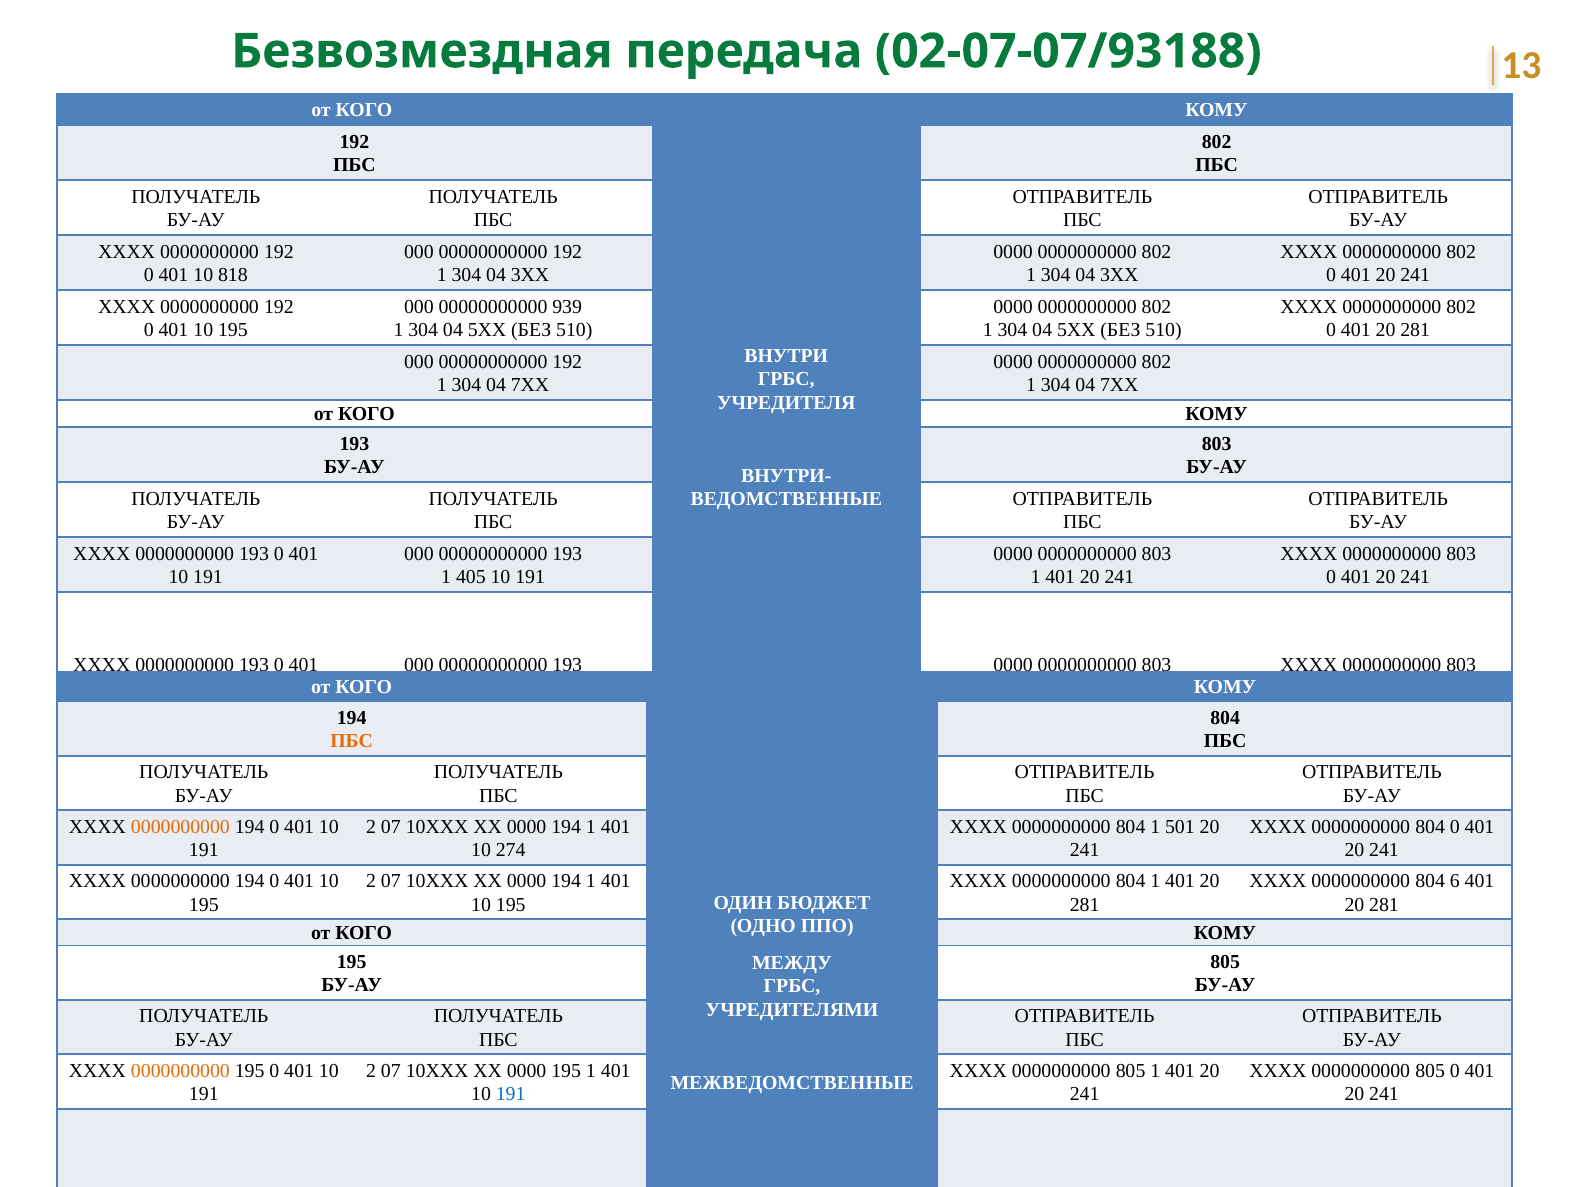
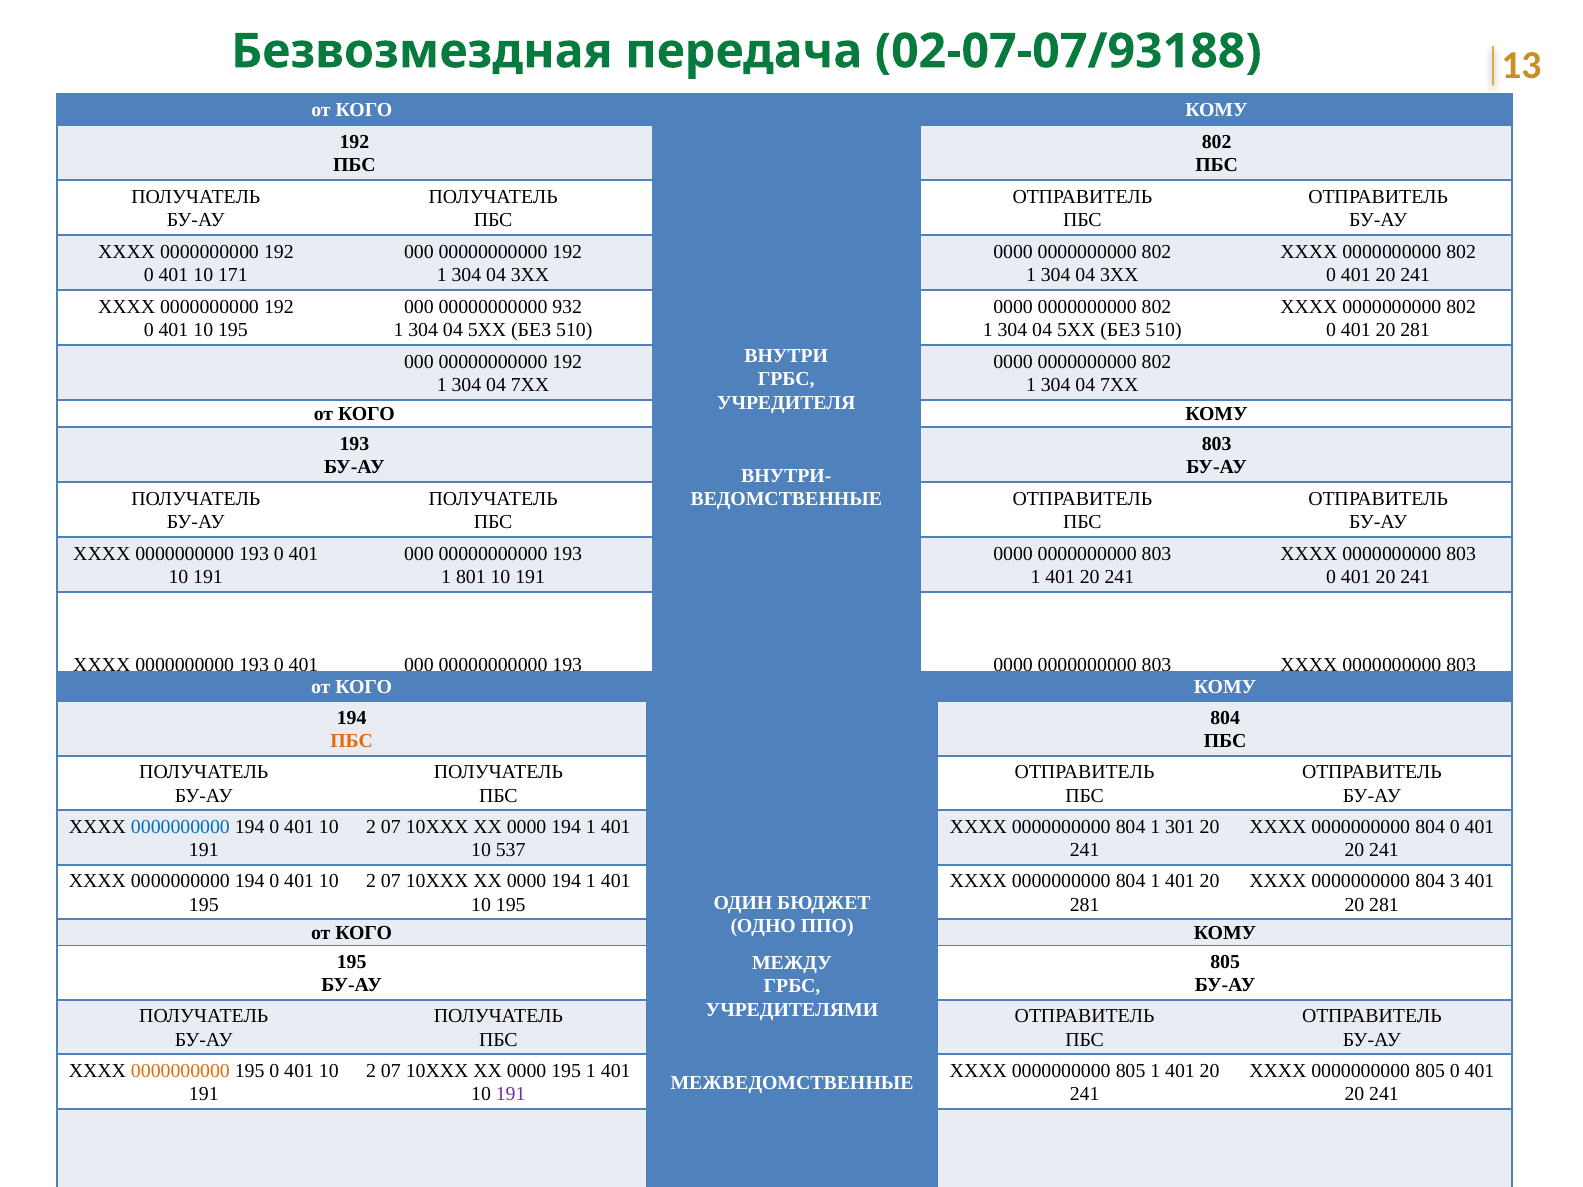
818: 818 -> 171 (233, 275)
939: 939 -> 932 (567, 307)
405: 405 -> 801 (471, 577)
0000000000 colour: orange -> blue (180, 827)
501: 501 -> 301 (1180, 827)
274: 274 -> 537 (511, 850)
6: 6 -> 3 (1455, 881)
191 colour: blue -> purple (511, 1094)
